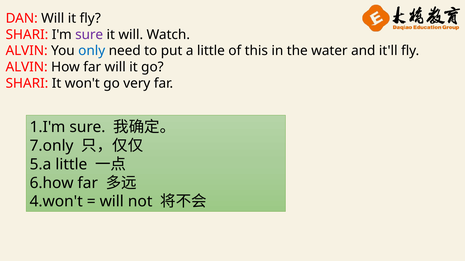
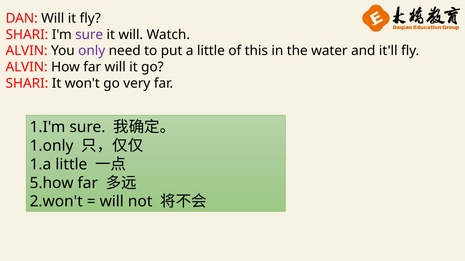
only colour: blue -> purple (92, 51)
7.only: 7.only -> 1.only (52, 146)
5.a: 5.a -> 1.a (40, 165)
6.how: 6.how -> 5.how (52, 183)
4.won't: 4.won't -> 2.won't (56, 202)
